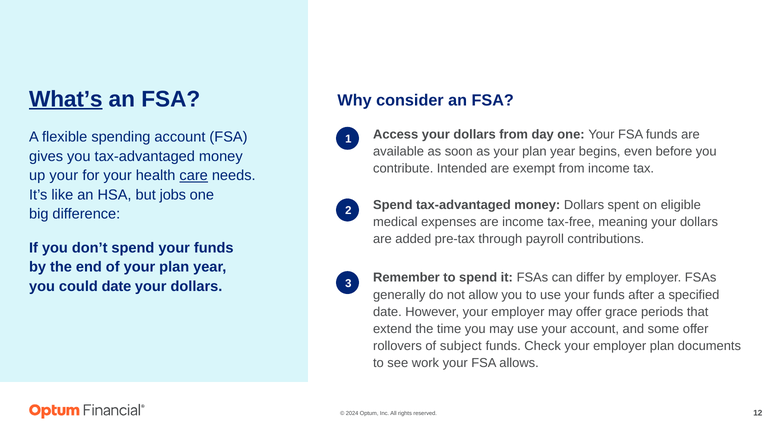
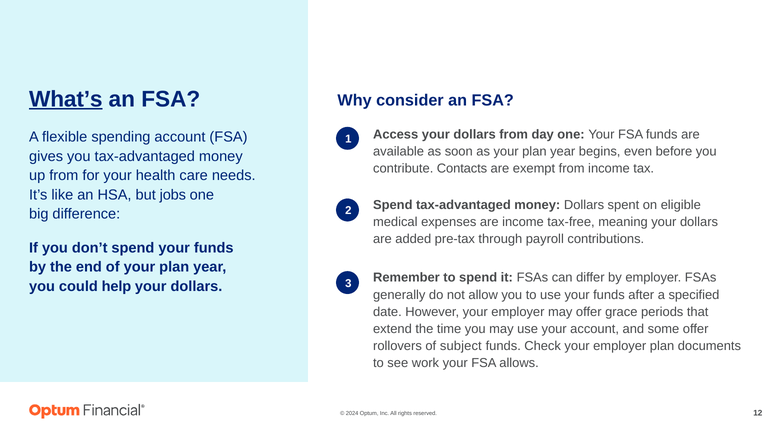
Intended: Intended -> Contacts (462, 169)
up your: your -> from (64, 176)
care underline: present -> none (194, 176)
could date: date -> help (116, 286)
